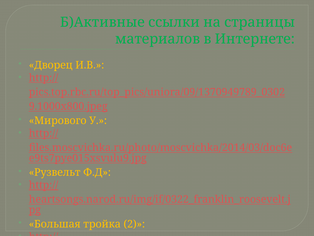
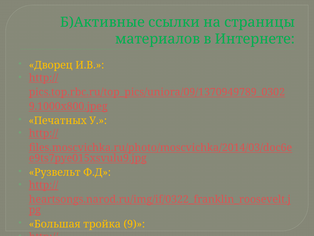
Мирового: Мирового -> Печатных (58, 121)
2: 2 -> 9 (134, 224)
